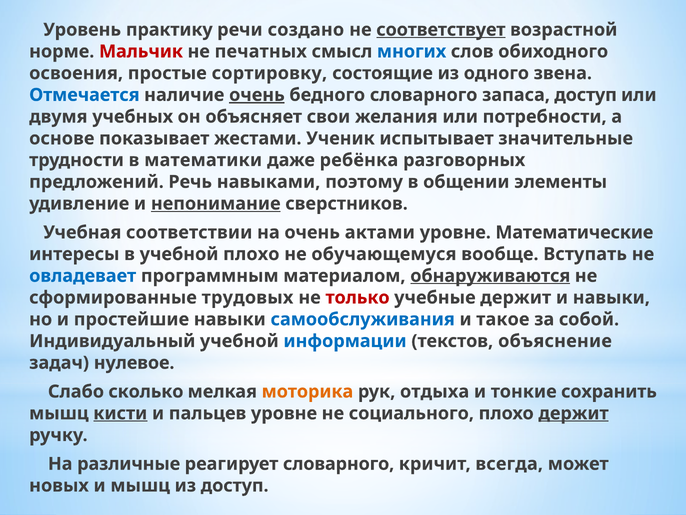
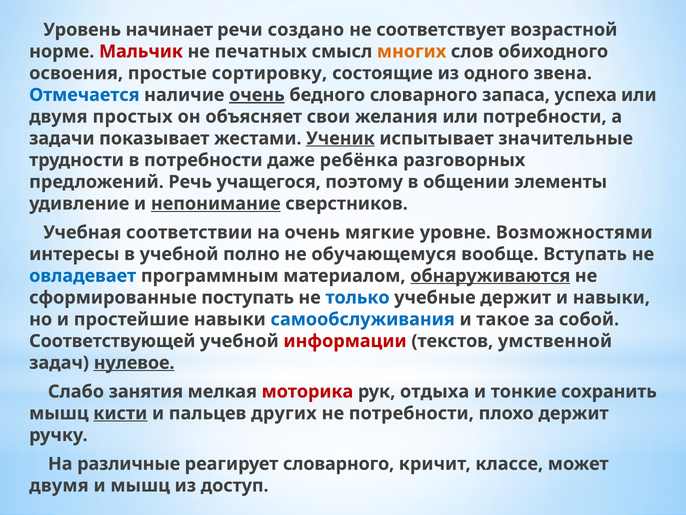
практику: практику -> начинает (169, 30)
соответствует underline: present -> none (441, 30)
многих colour: blue -> orange (412, 51)
запаса доступ: доступ -> успеха (586, 95)
учебных: учебных -> простых (133, 117)
основе: основе -> задачи (62, 138)
Ученик underline: none -> present (340, 138)
в математики: математики -> потребности (203, 160)
навыками: навыками -> учащегося (269, 182)
актами: актами -> мягкие (380, 232)
Математические: Математические -> Возможностями (574, 232)
учебной плохо: плохо -> полно (251, 254)
трудовых: трудовых -> поступать (248, 297)
только colour: red -> blue (358, 297)
Индивидуальный: Индивидуальный -> Соответствующей (112, 341)
информации colour: blue -> red (345, 341)
объяснение: объяснение -> умственной (555, 341)
нулевое underline: none -> present (134, 362)
сколько: сколько -> занятия (146, 391)
моторика colour: orange -> red (307, 391)
пальцев уровне: уровне -> других (284, 413)
не социального: социального -> потребности (411, 413)
держит underline: present -> none (574, 413)
всегда: всегда -> классе (509, 463)
новых: новых -> двумя (59, 485)
